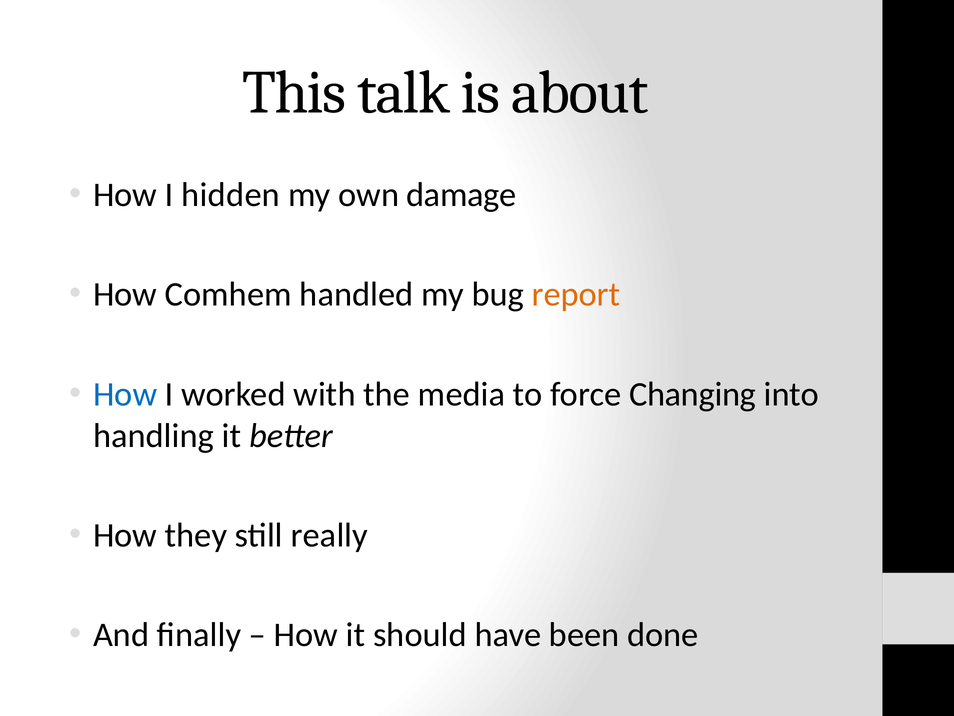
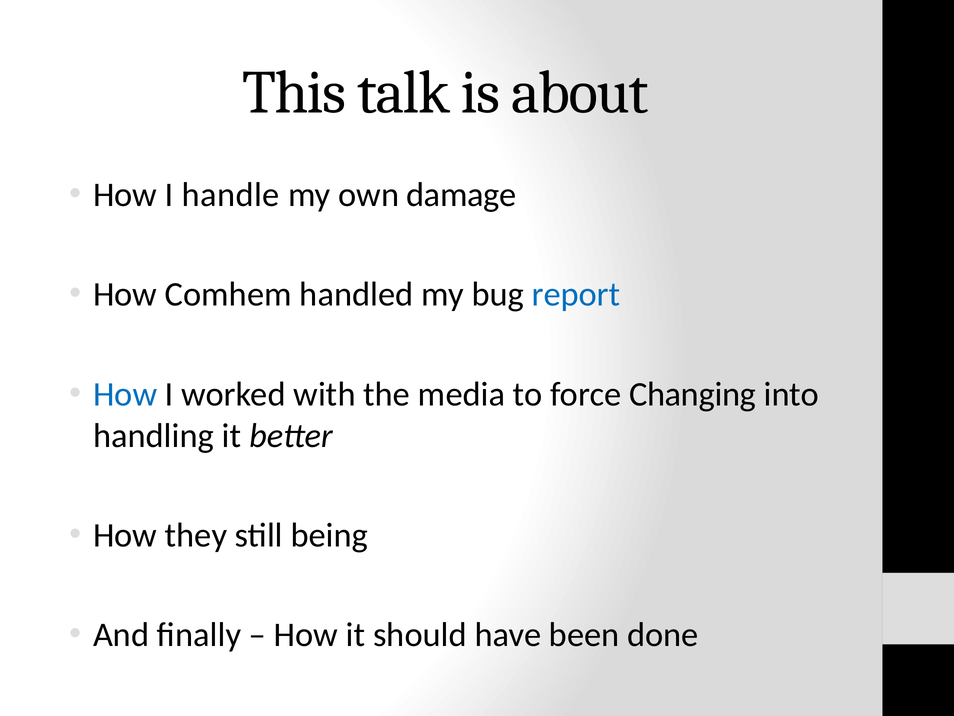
hidden: hidden -> handle (231, 195)
report colour: orange -> blue (576, 294)
really: really -> being (329, 535)
